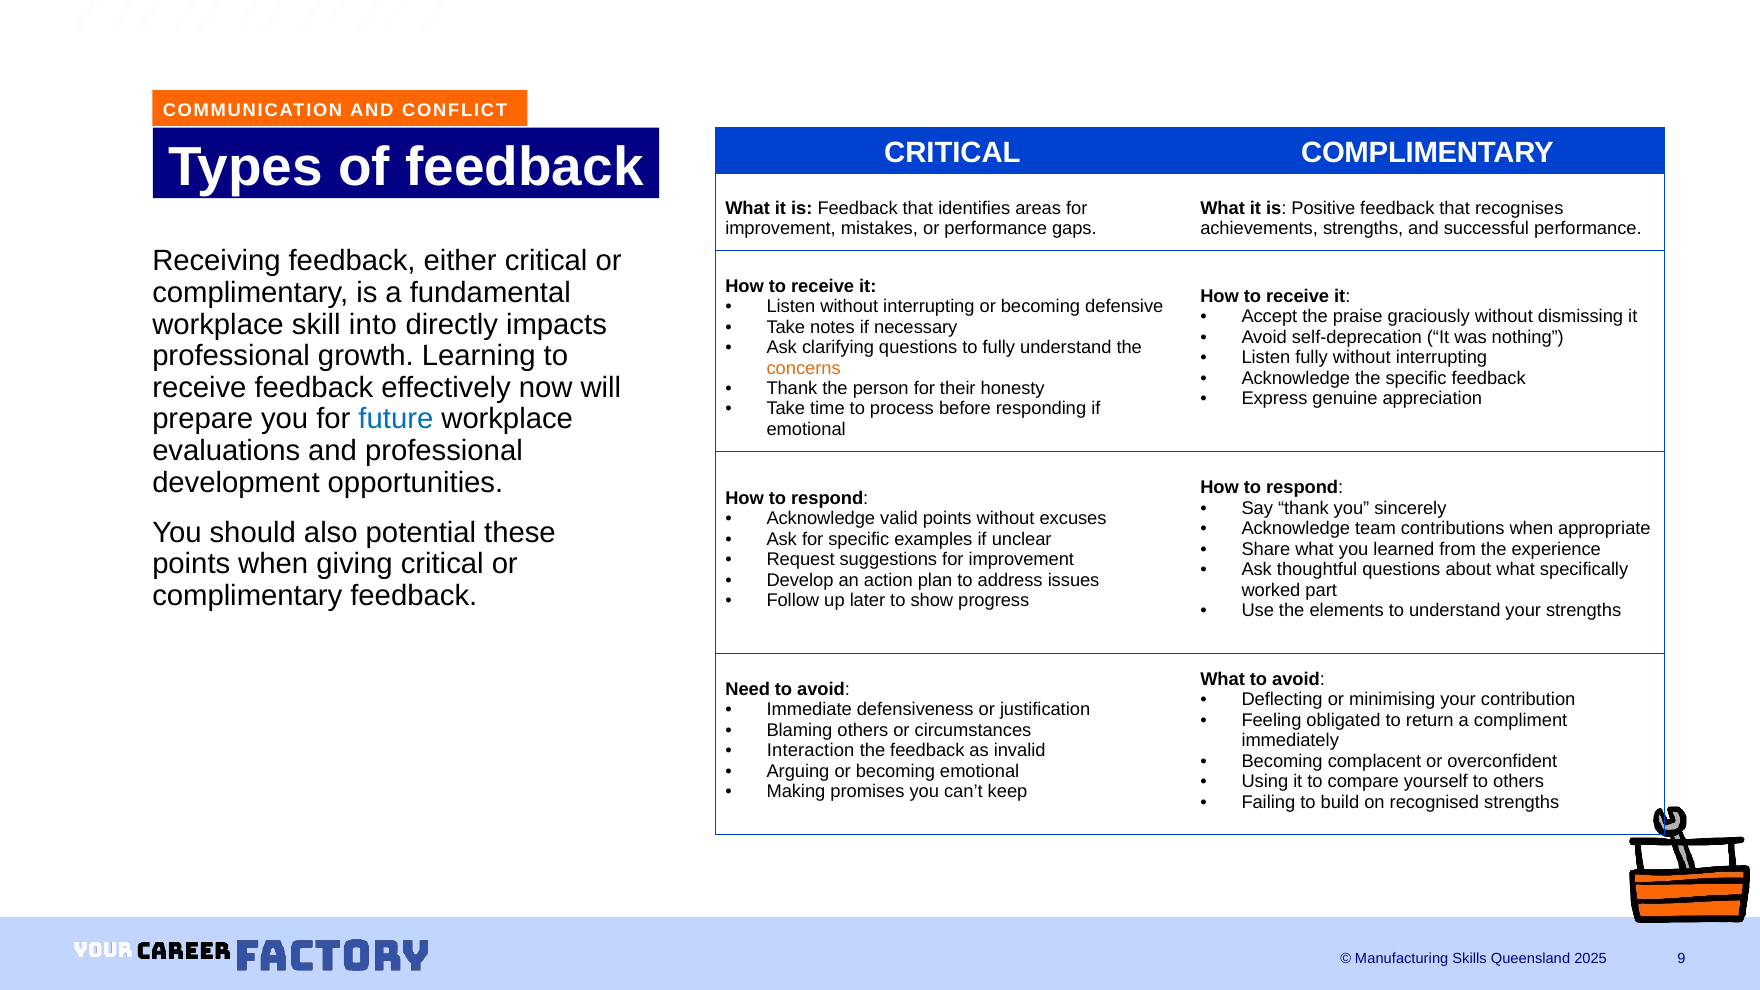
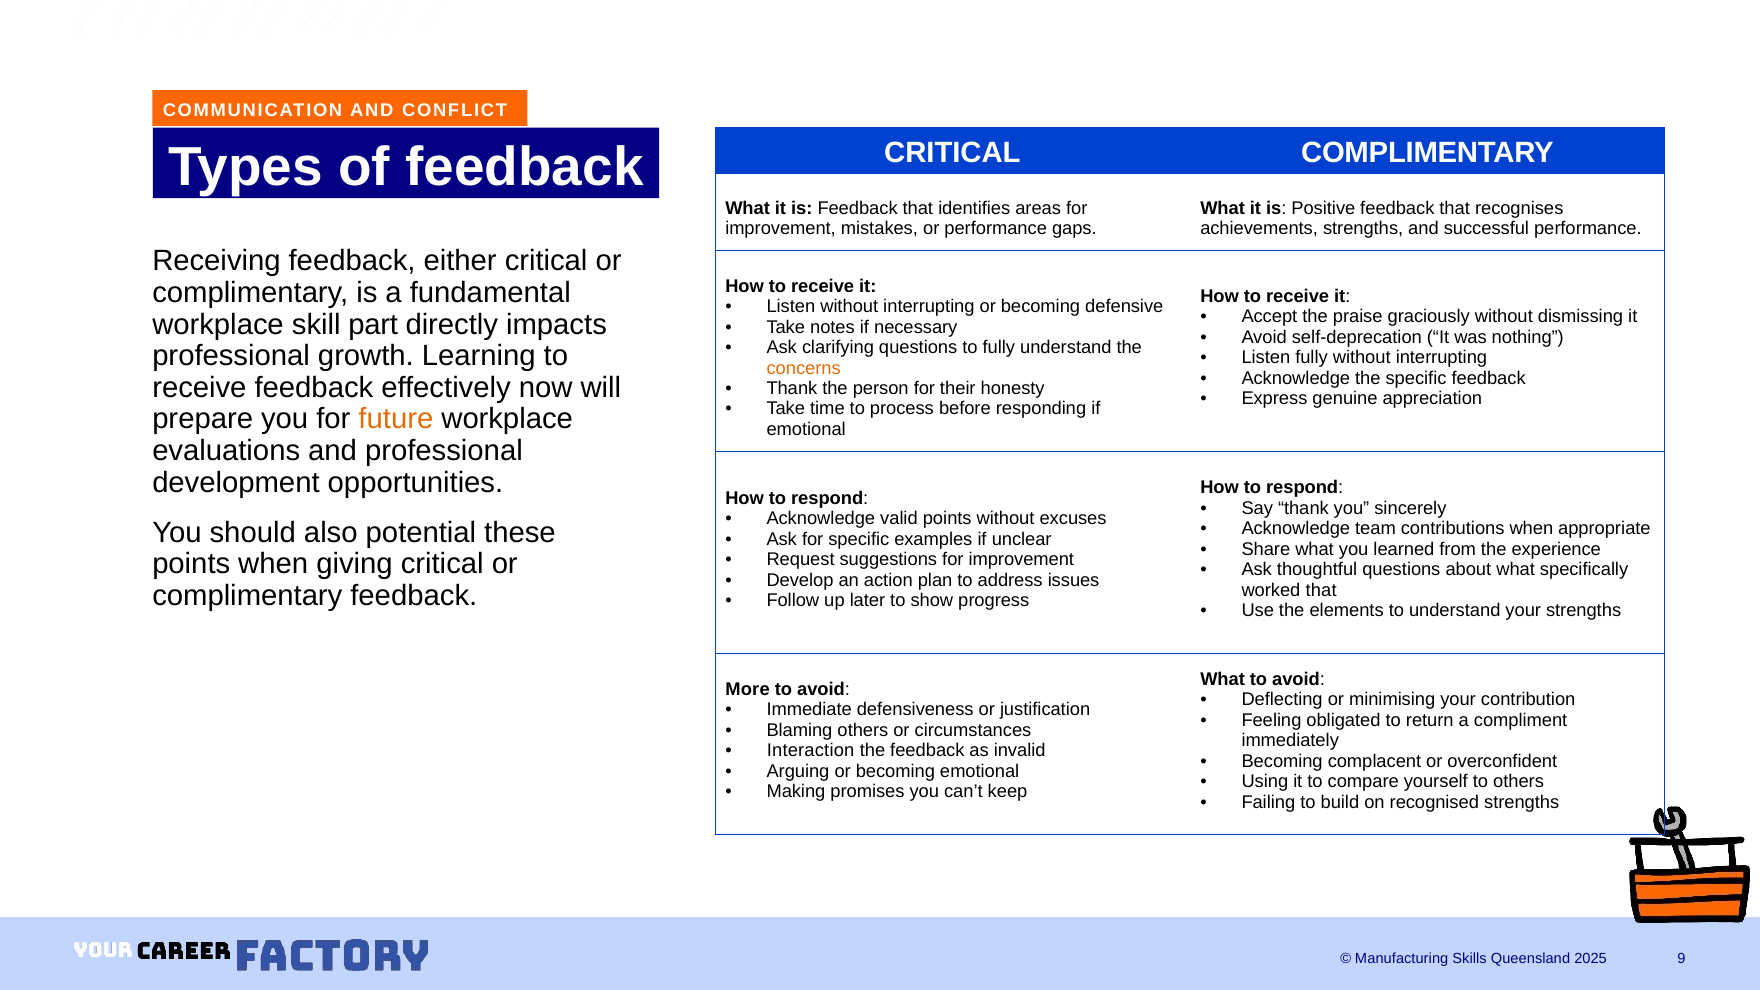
into: into -> part (373, 324)
future colour: blue -> orange (396, 419)
worked part: part -> that (1321, 590)
Need: Need -> More (748, 689)
